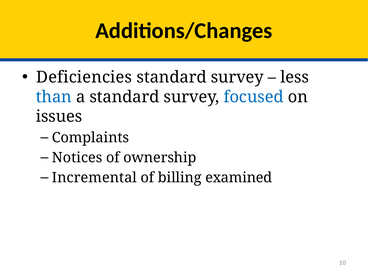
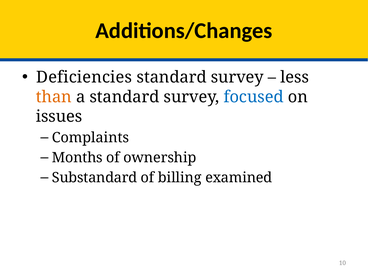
than colour: blue -> orange (54, 97)
Notices: Notices -> Months (77, 158)
Incremental: Incremental -> Substandard (95, 178)
